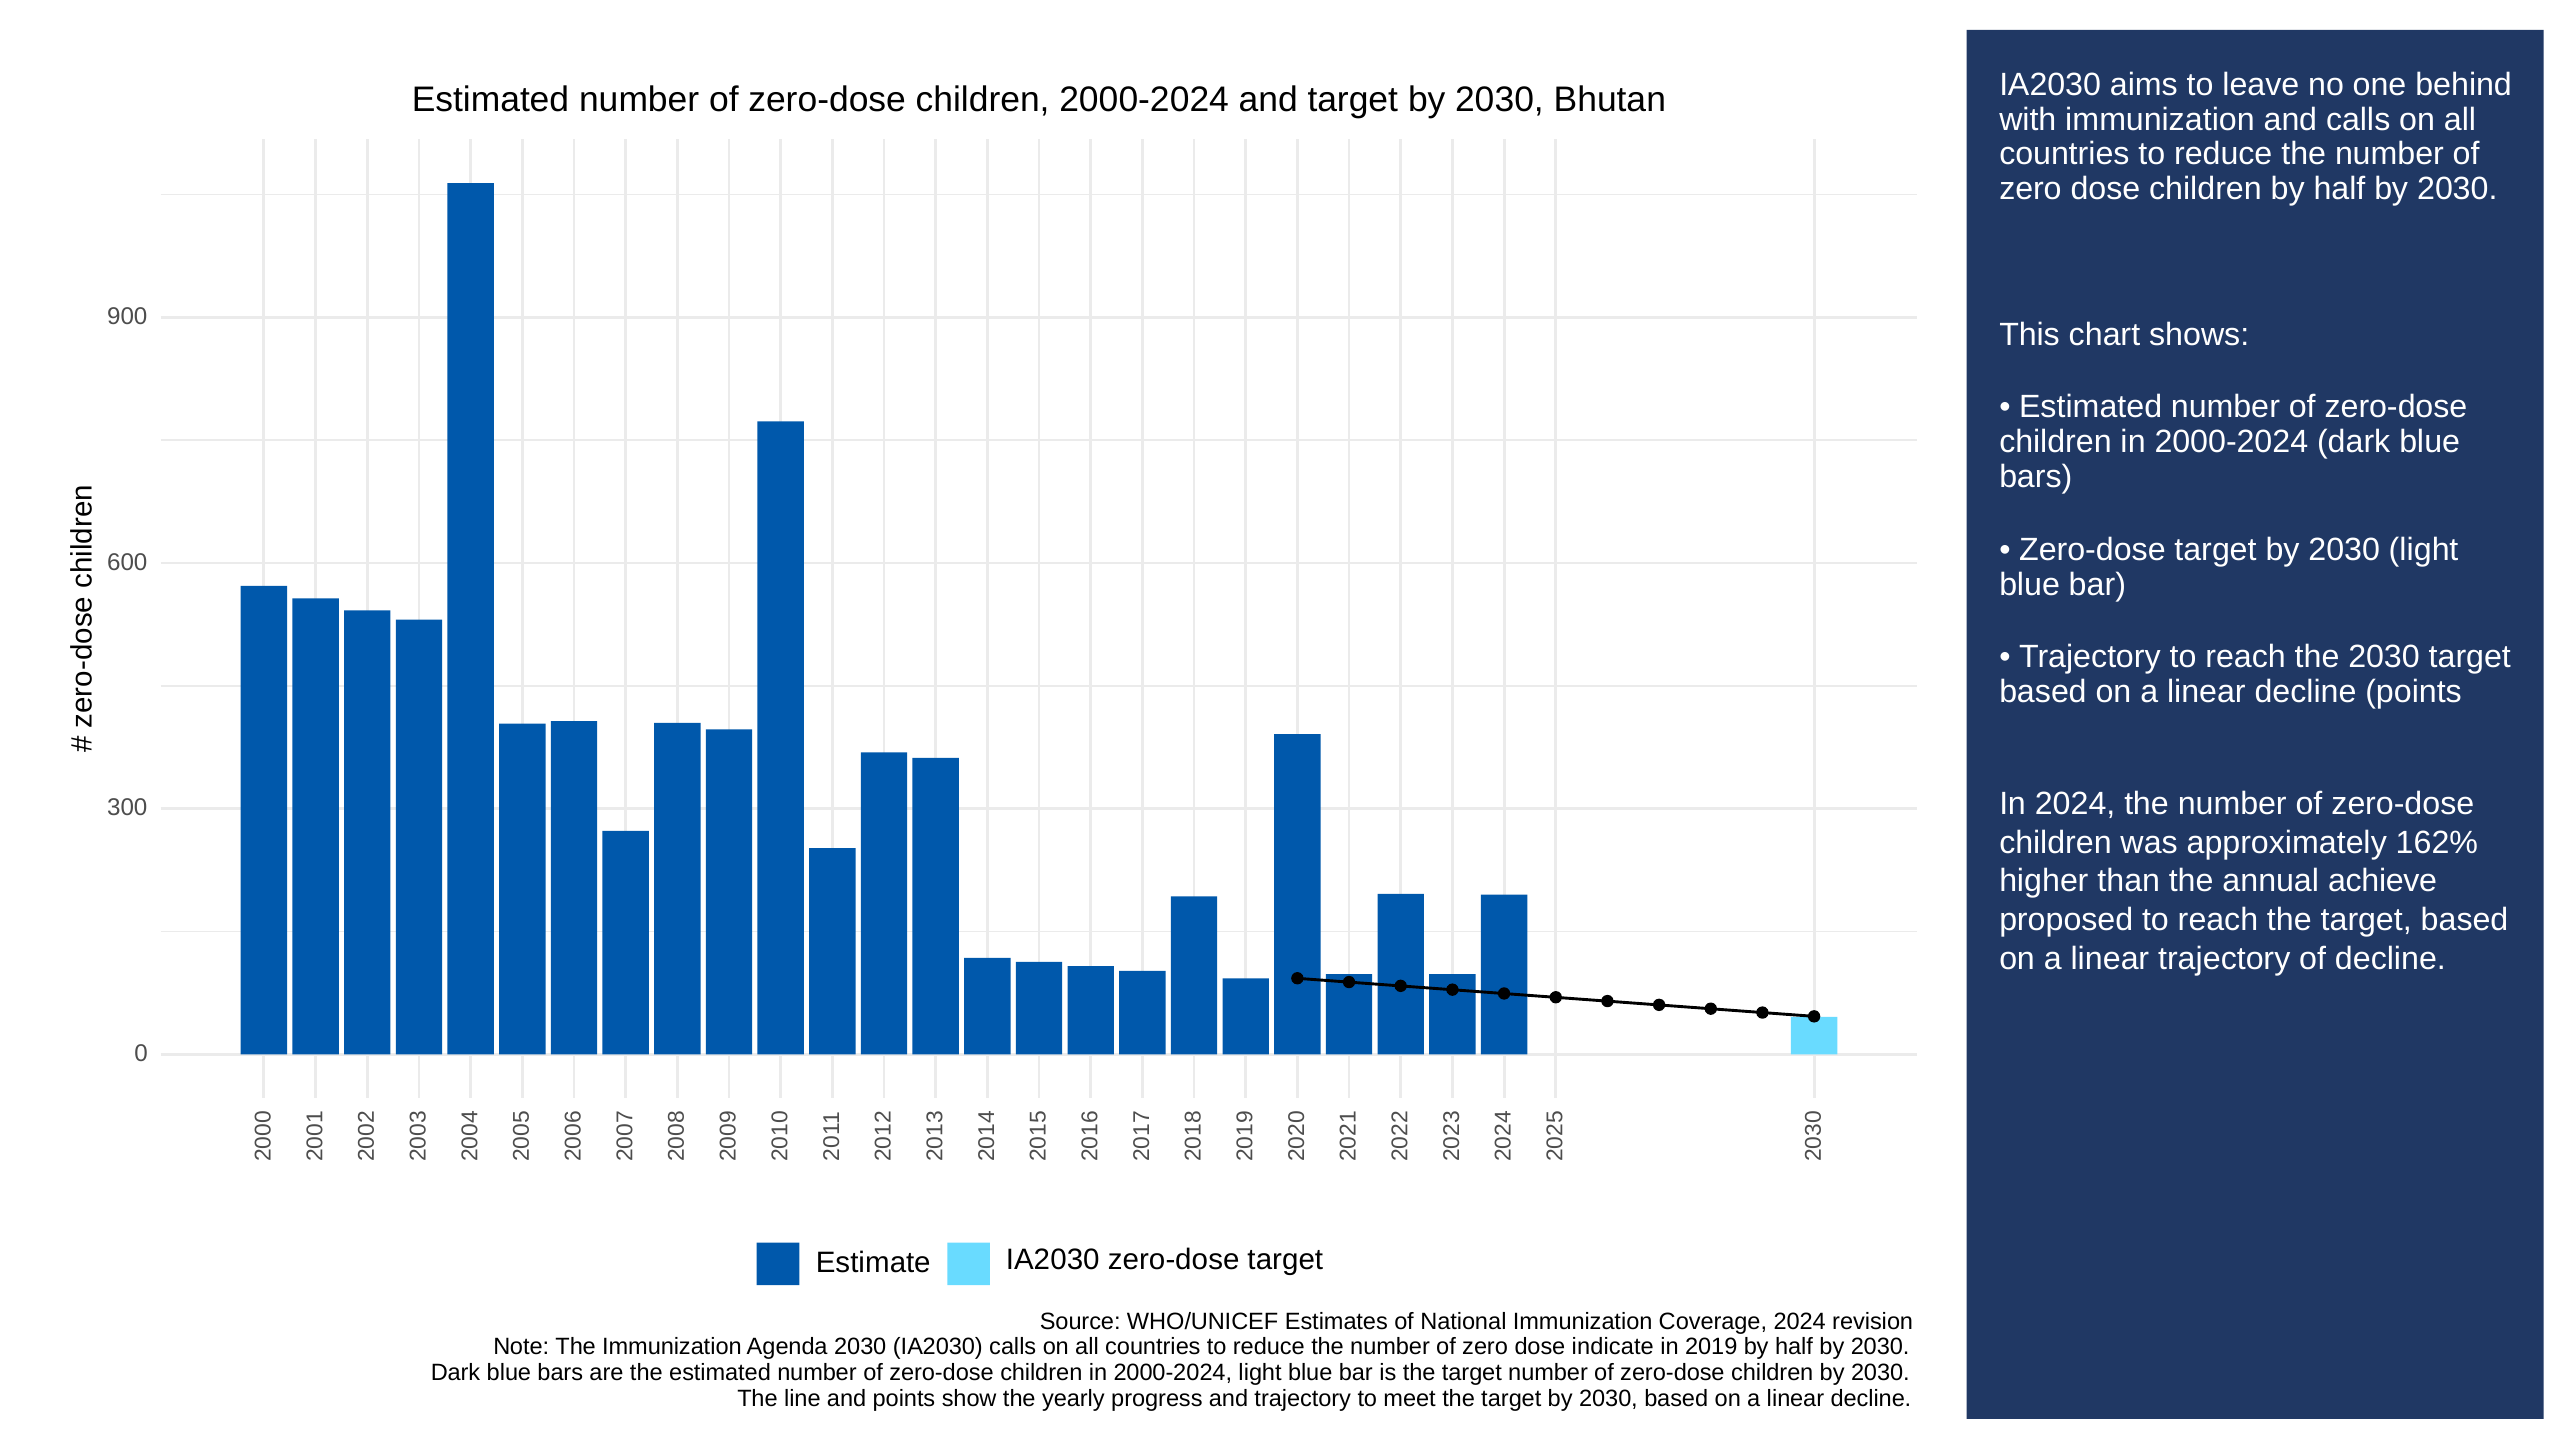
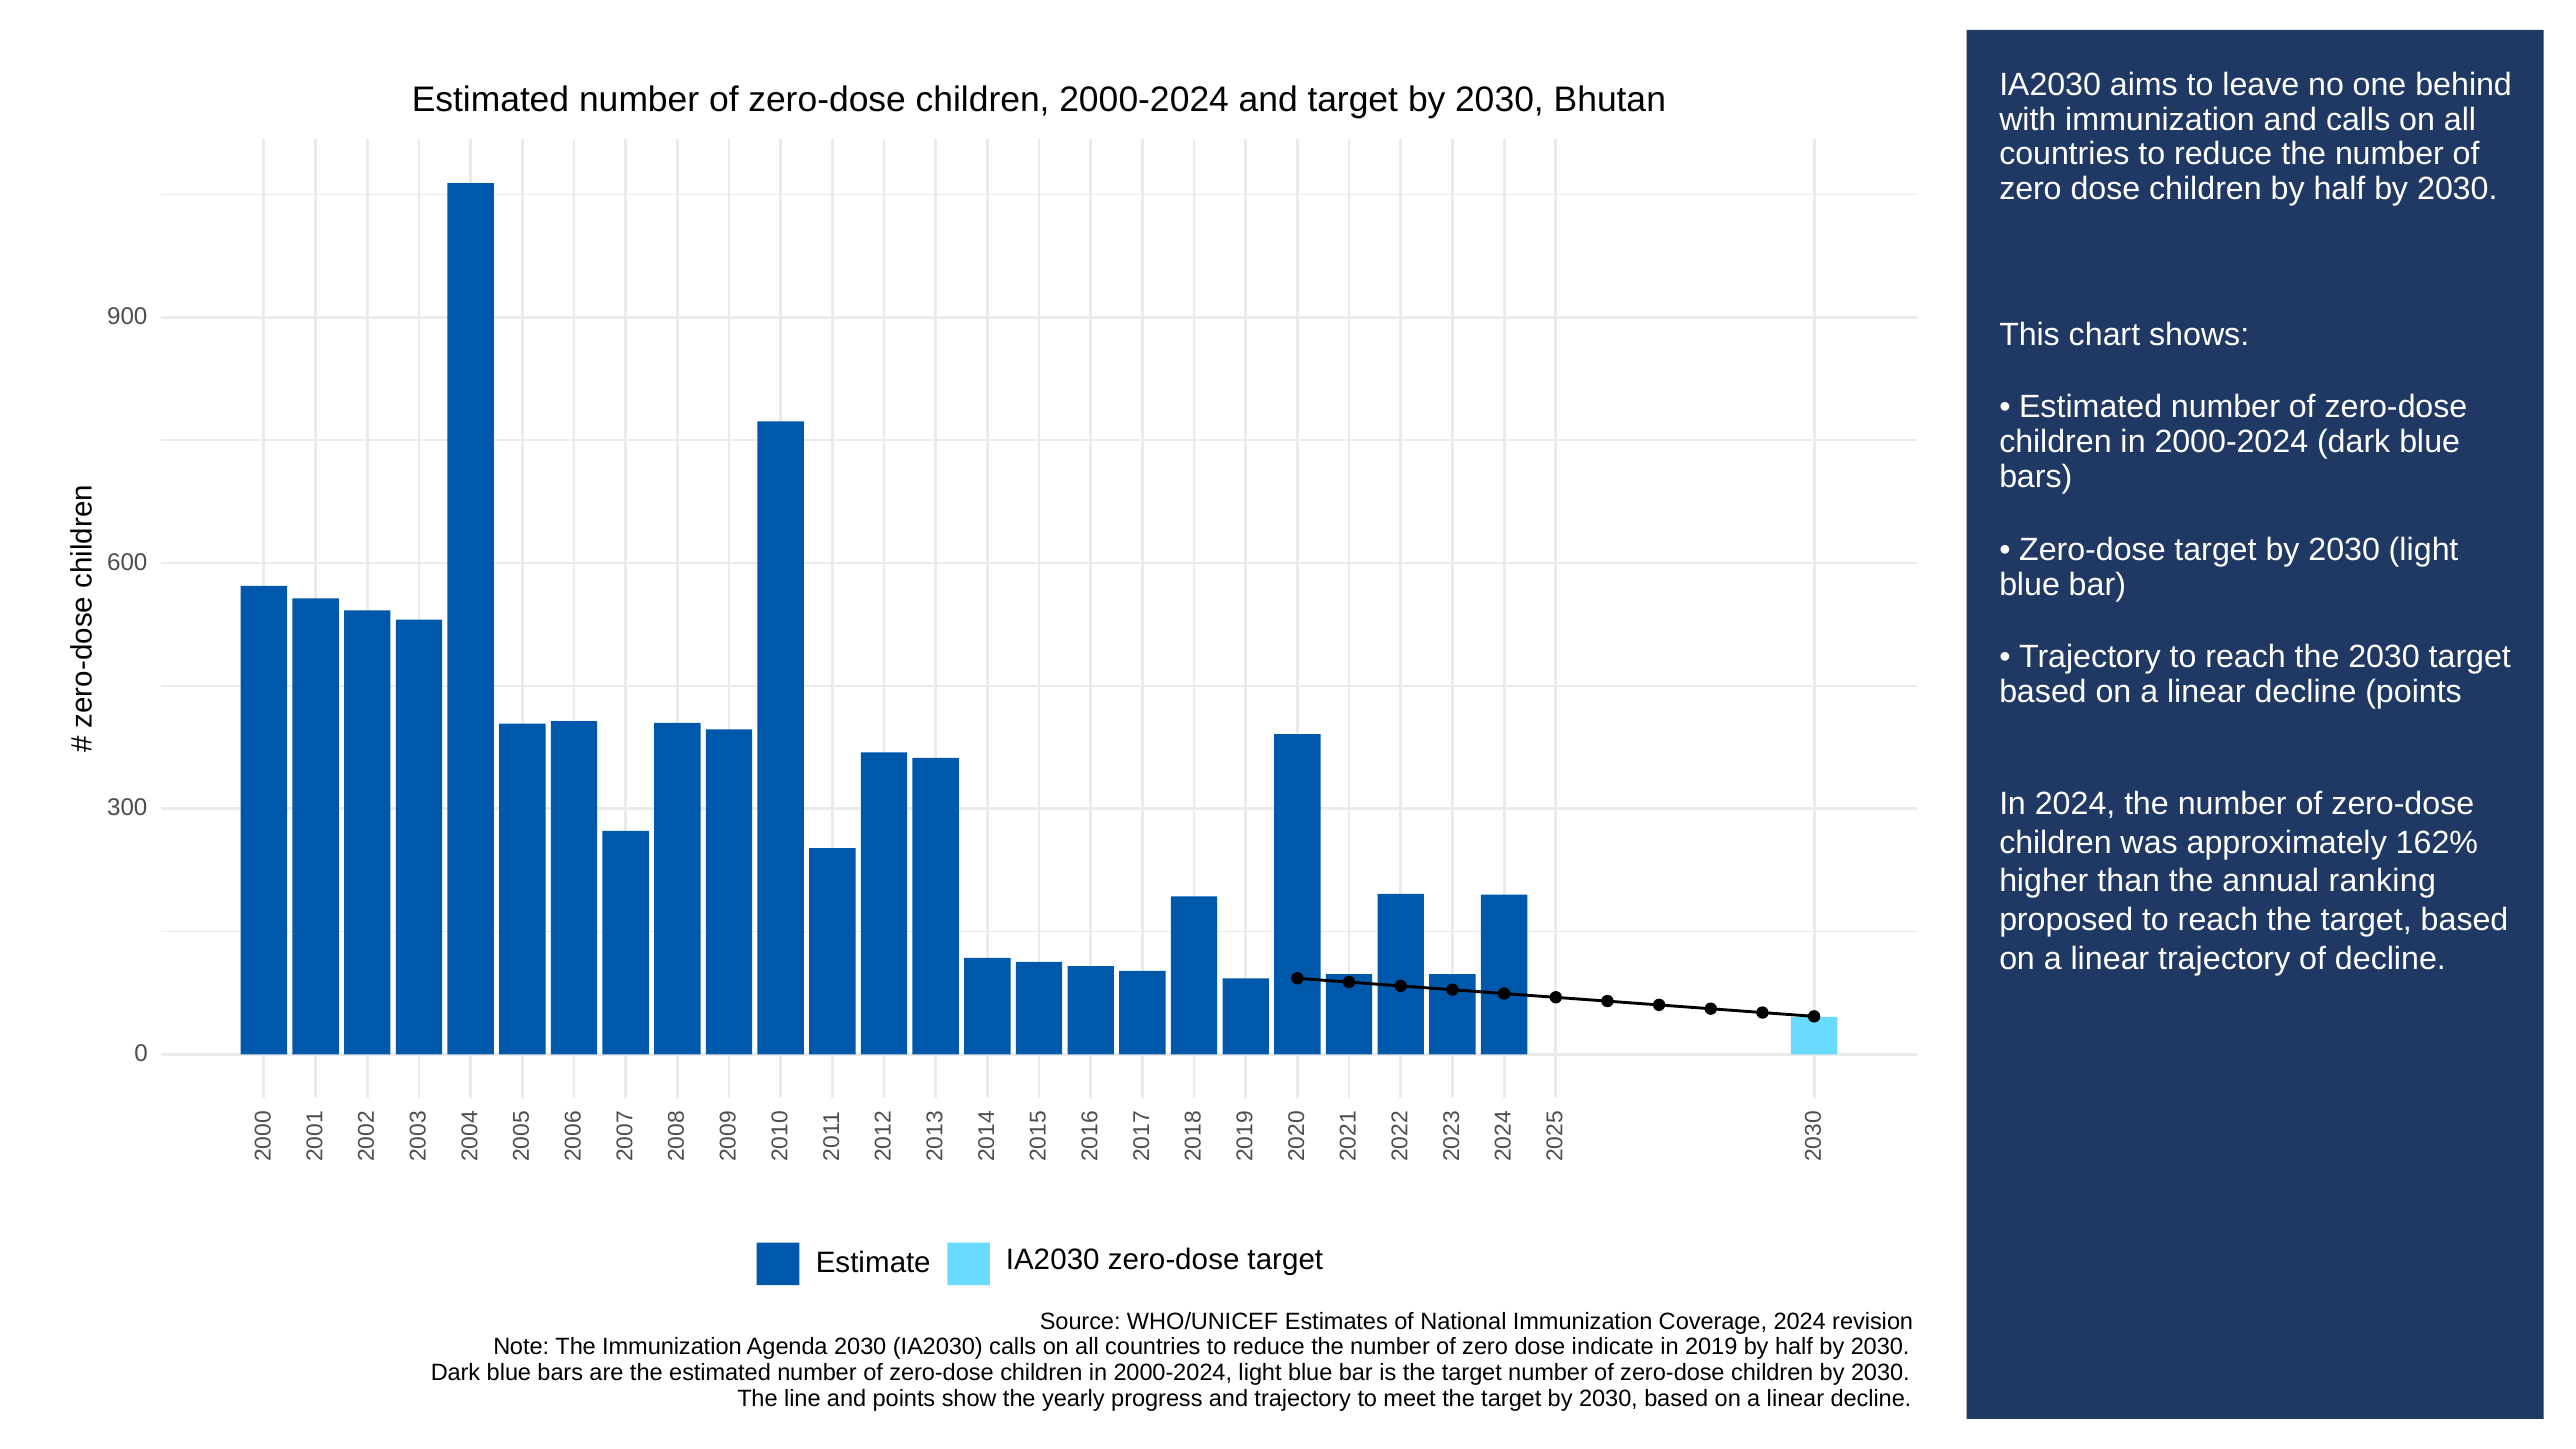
achieve: achieve -> ranking (2382, 881)
